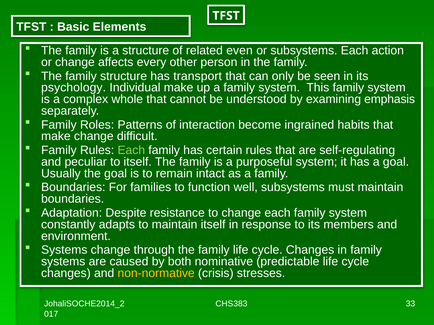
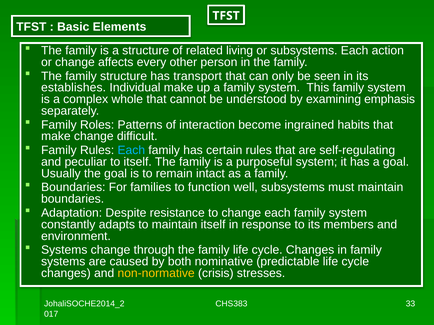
even: even -> living (240, 51)
psychology: psychology -> establishes (74, 88)
Each colour: light green -> light blue (131, 150)
